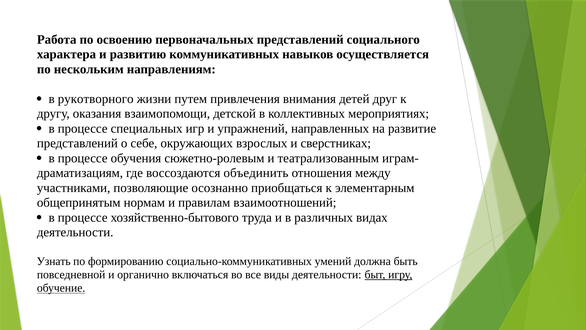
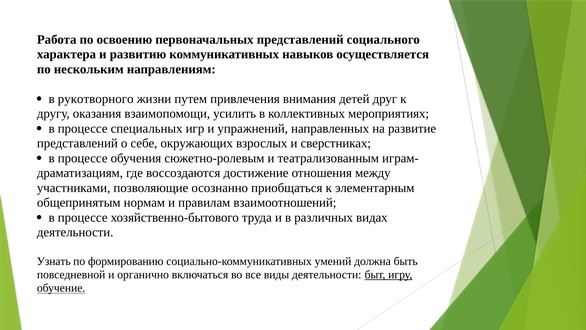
детской: детской -> усилить (235, 114)
объединить: объединить -> достижение (256, 173)
